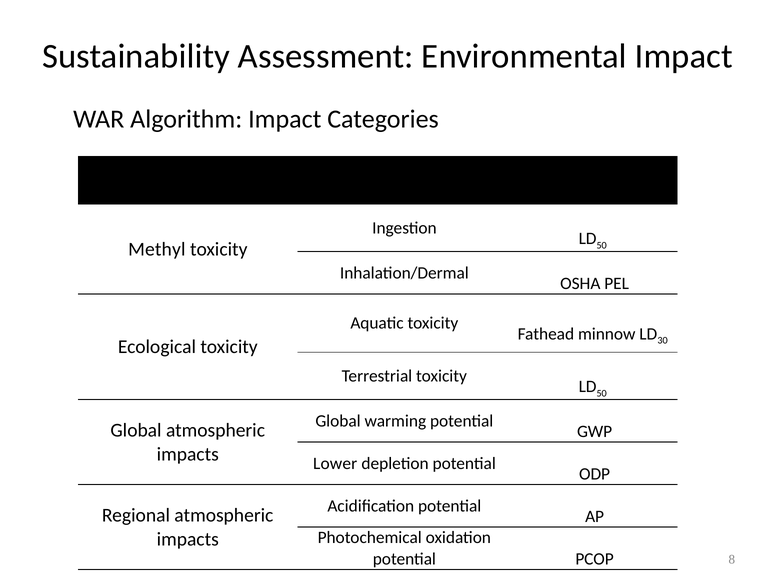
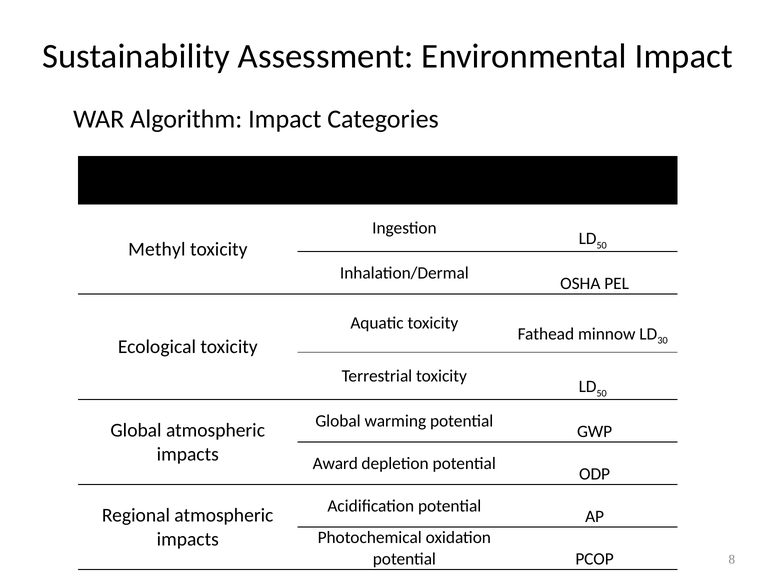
Lower: Lower -> Award (335, 464)
